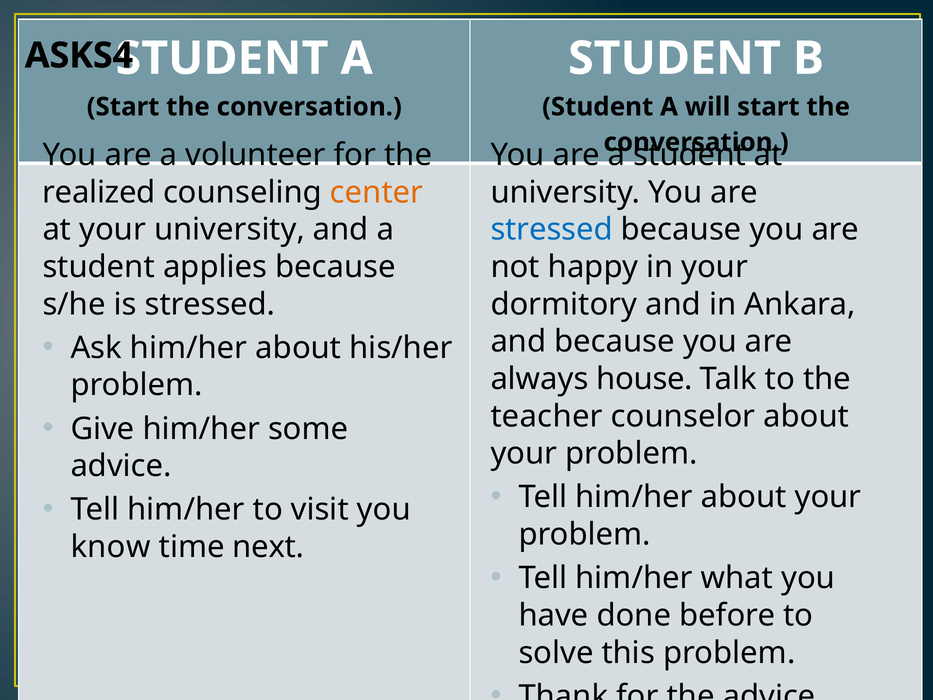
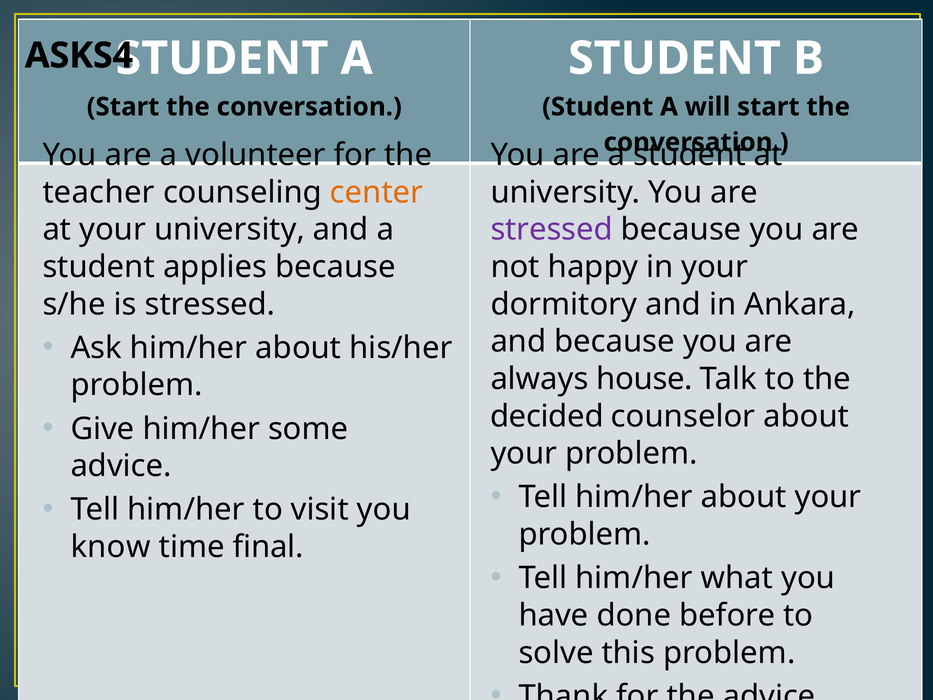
realized: realized -> teacher (99, 192)
stressed colour: blue -> purple (552, 230)
teacher: teacher -> decided (547, 416)
next: next -> final (268, 547)
